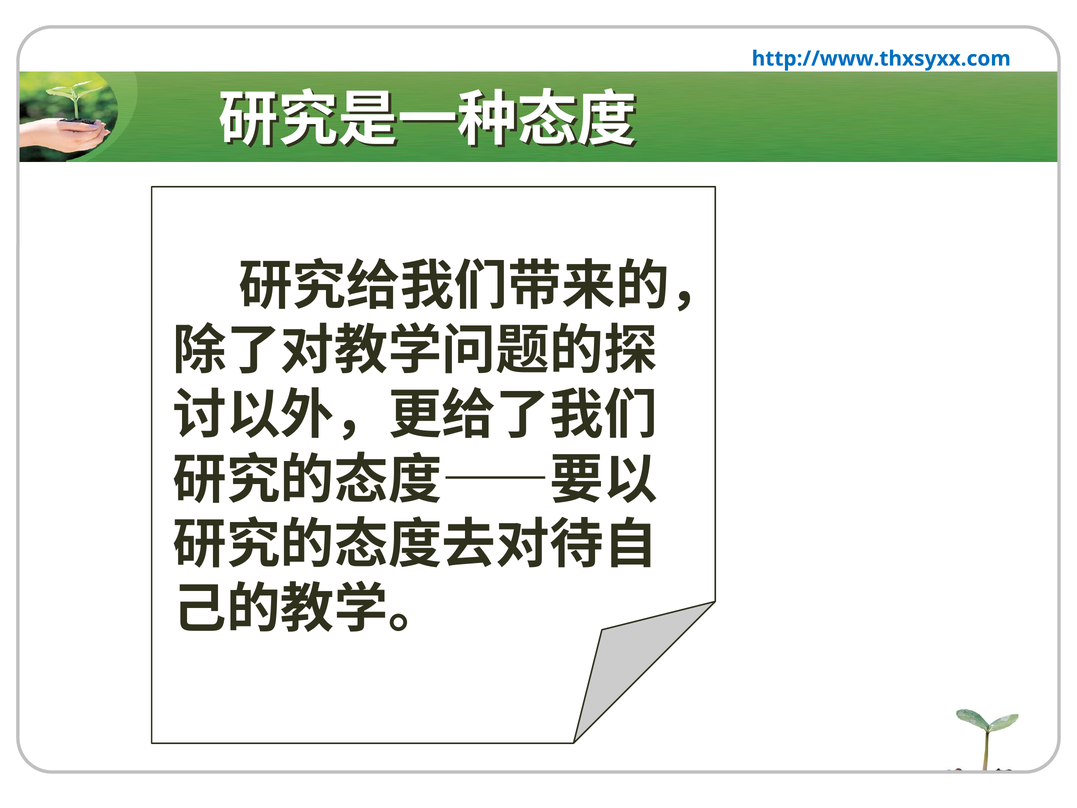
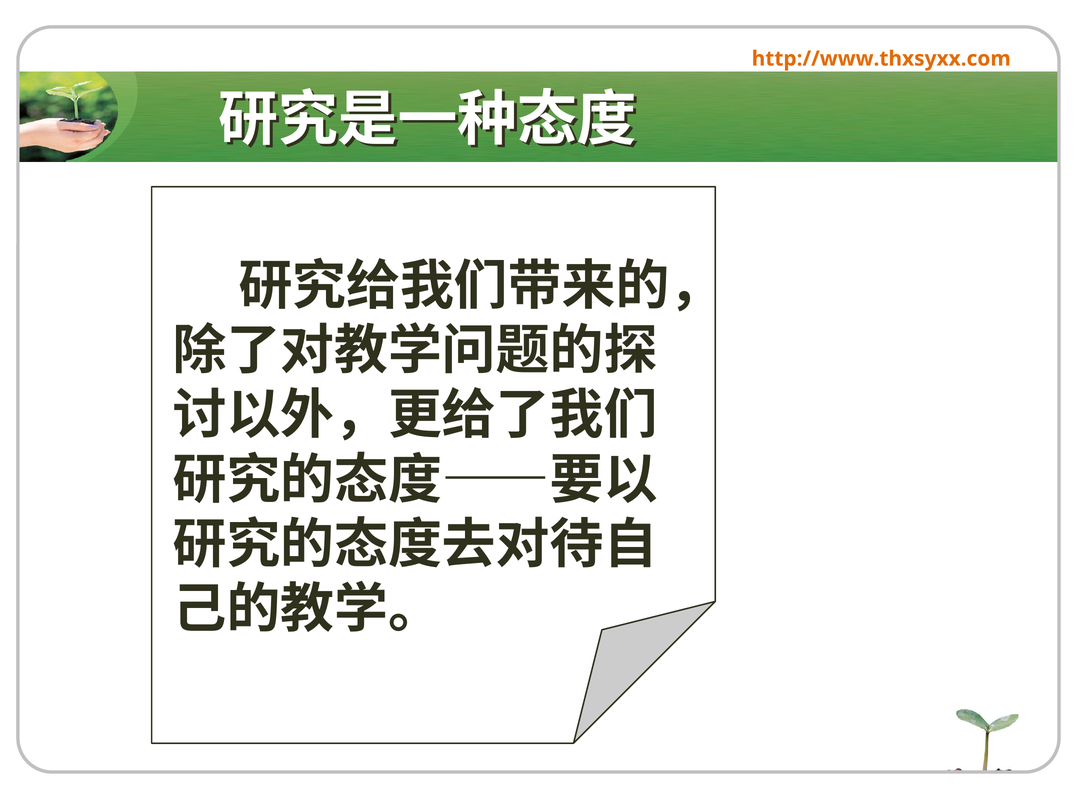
http://www.thxsyxx.com colour: blue -> orange (881, 59)
